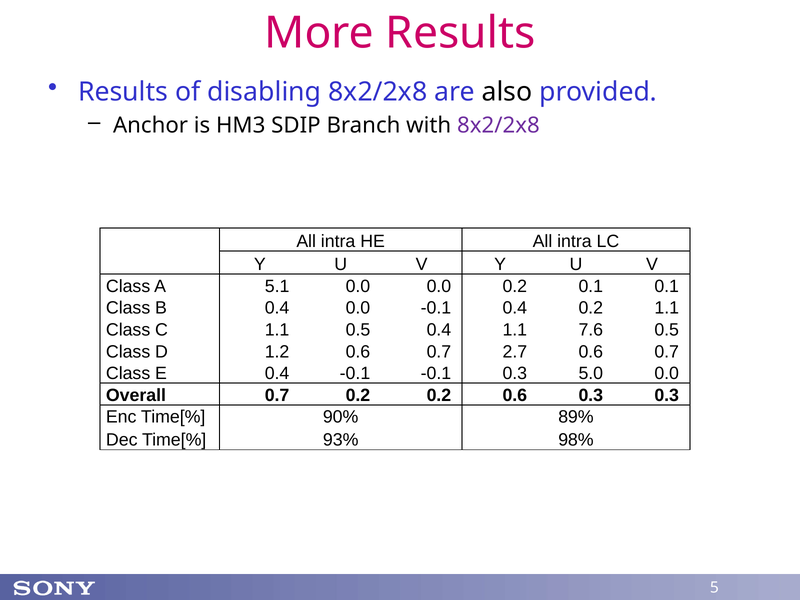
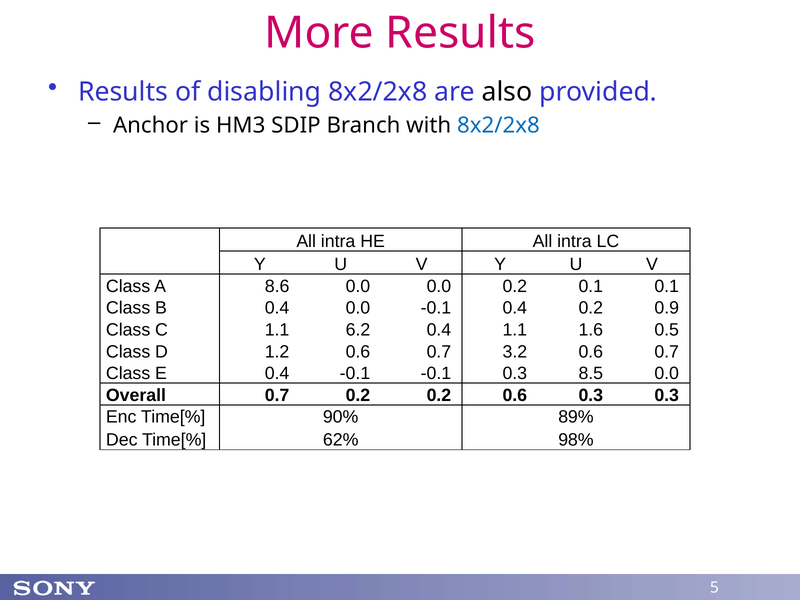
8x2/2x8 colour: purple -> blue (498, 125)
5.1: 5.1 -> 8.6 (277, 286)
0.2 1.1: 1.1 -> 0.9 (667, 308)
1.1 0.5: 0.5 -> 6.2 (358, 330)
7.6: 7.6 -> 1.6 (591, 330)
2.7: 2.7 -> 3.2 (515, 352)
5.0: 5.0 -> 8.5 (591, 373)
93%: 93% -> 62% (341, 440)
